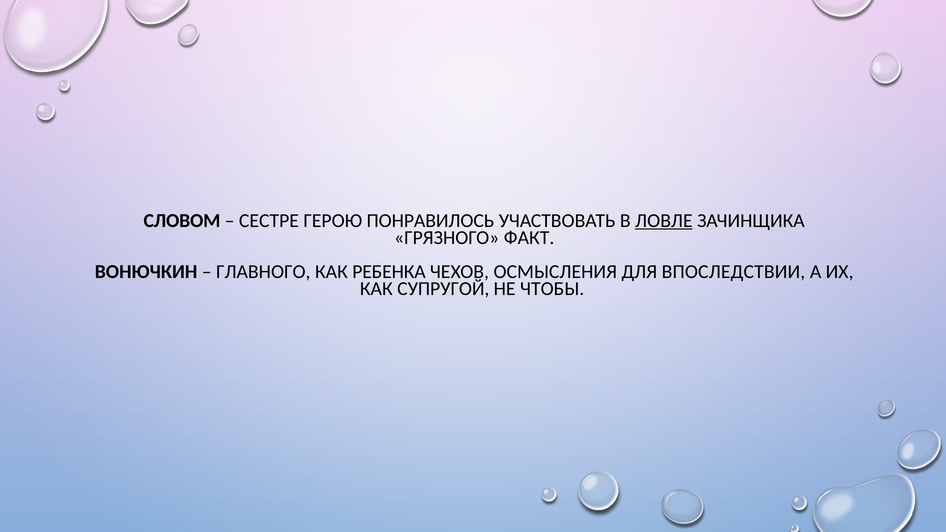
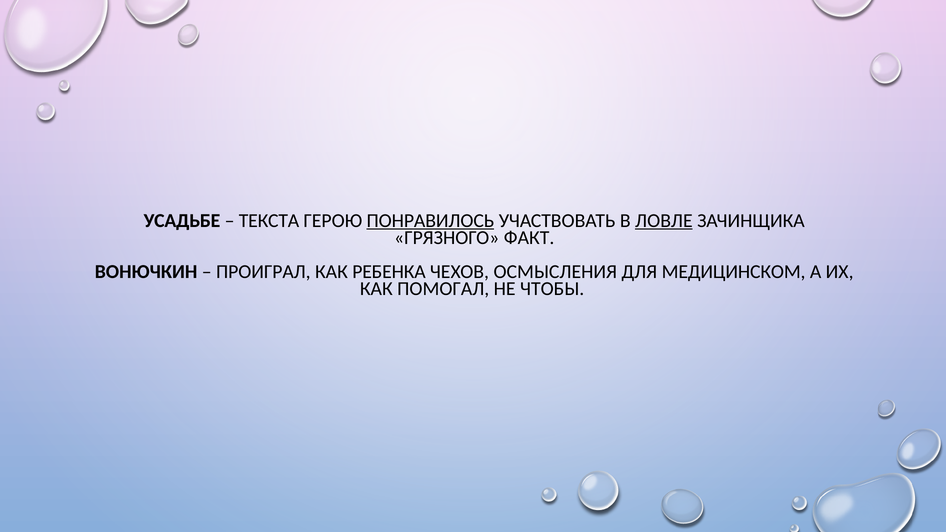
СЛОВОМ: СЛОВОМ -> УСАДЬБЕ (182, 221)
СЕСТРЕ: СЕСТРЕ -> ТЕКСТА (269, 221)
ПОНРАВИЛОСЬ underline: none -> present (430, 221)
ГЛАВНОГО: ГЛАВНОГО -> ПРОИГРАЛ (263, 272)
ВПОСЛЕДСТВИИ: ВПОСЛЕДСТВИИ -> МЕДИЦИНСКОМ (734, 272)
СУПРУГОЙ: СУПРУГОЙ -> ПОМОГАЛ (443, 289)
